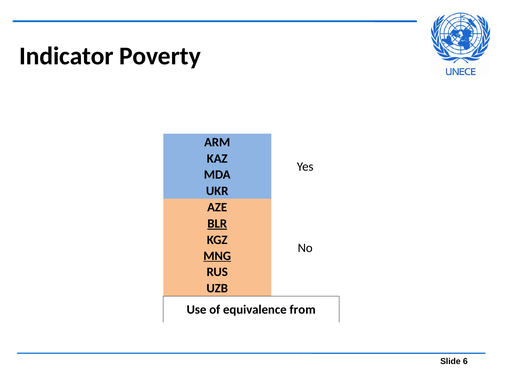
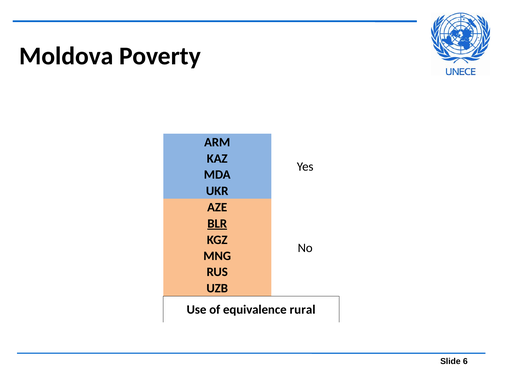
Indicator: Indicator -> Moldova (66, 56)
MNG underline: present -> none (217, 256)
from: from -> rural (303, 310)
